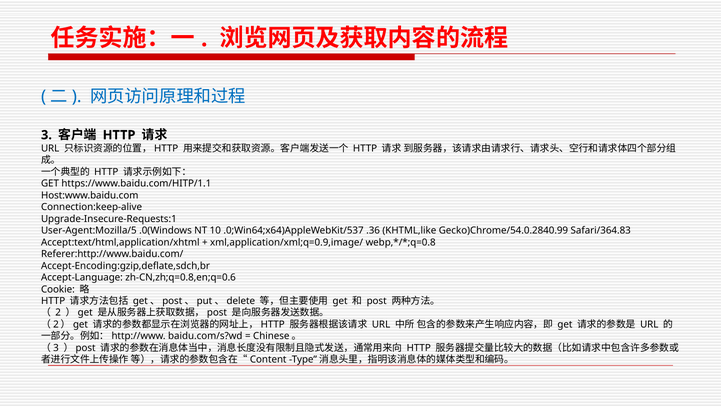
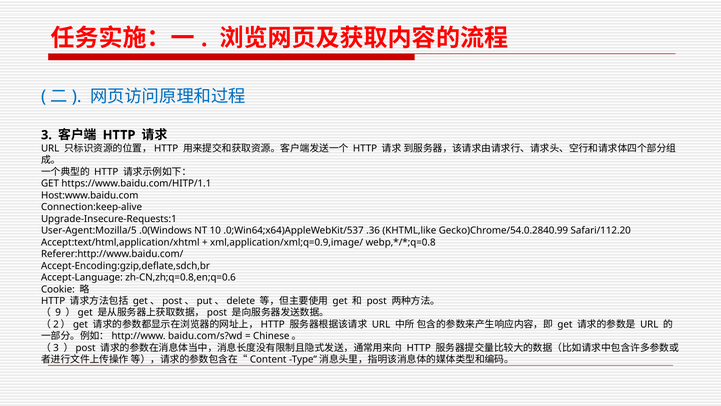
Safari/364.83: Safari/364.83 -> Safari/112.20 (601, 230)
2: 2 -> 9 (58, 312)
